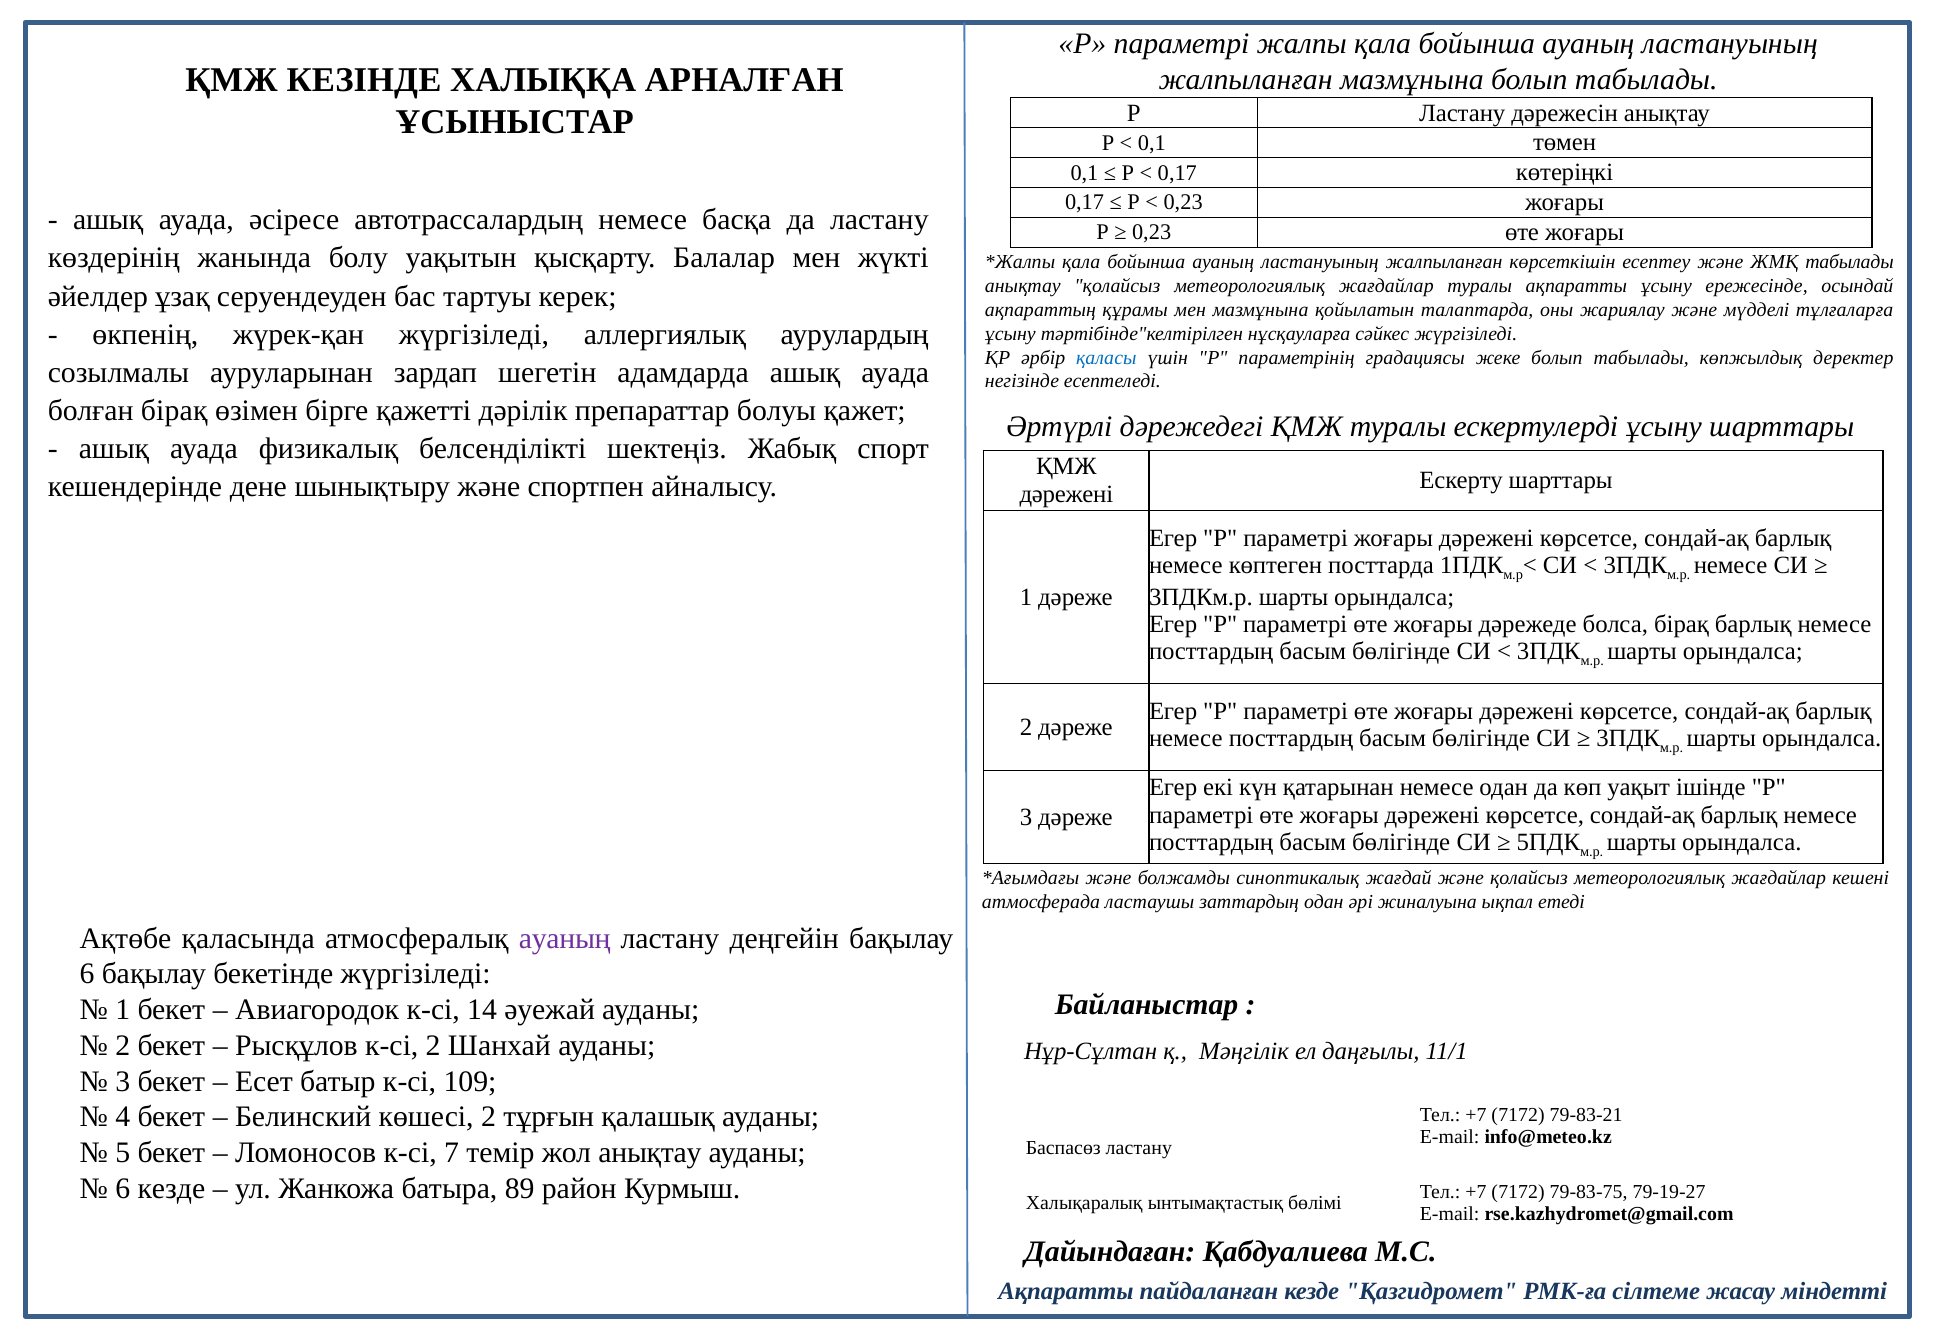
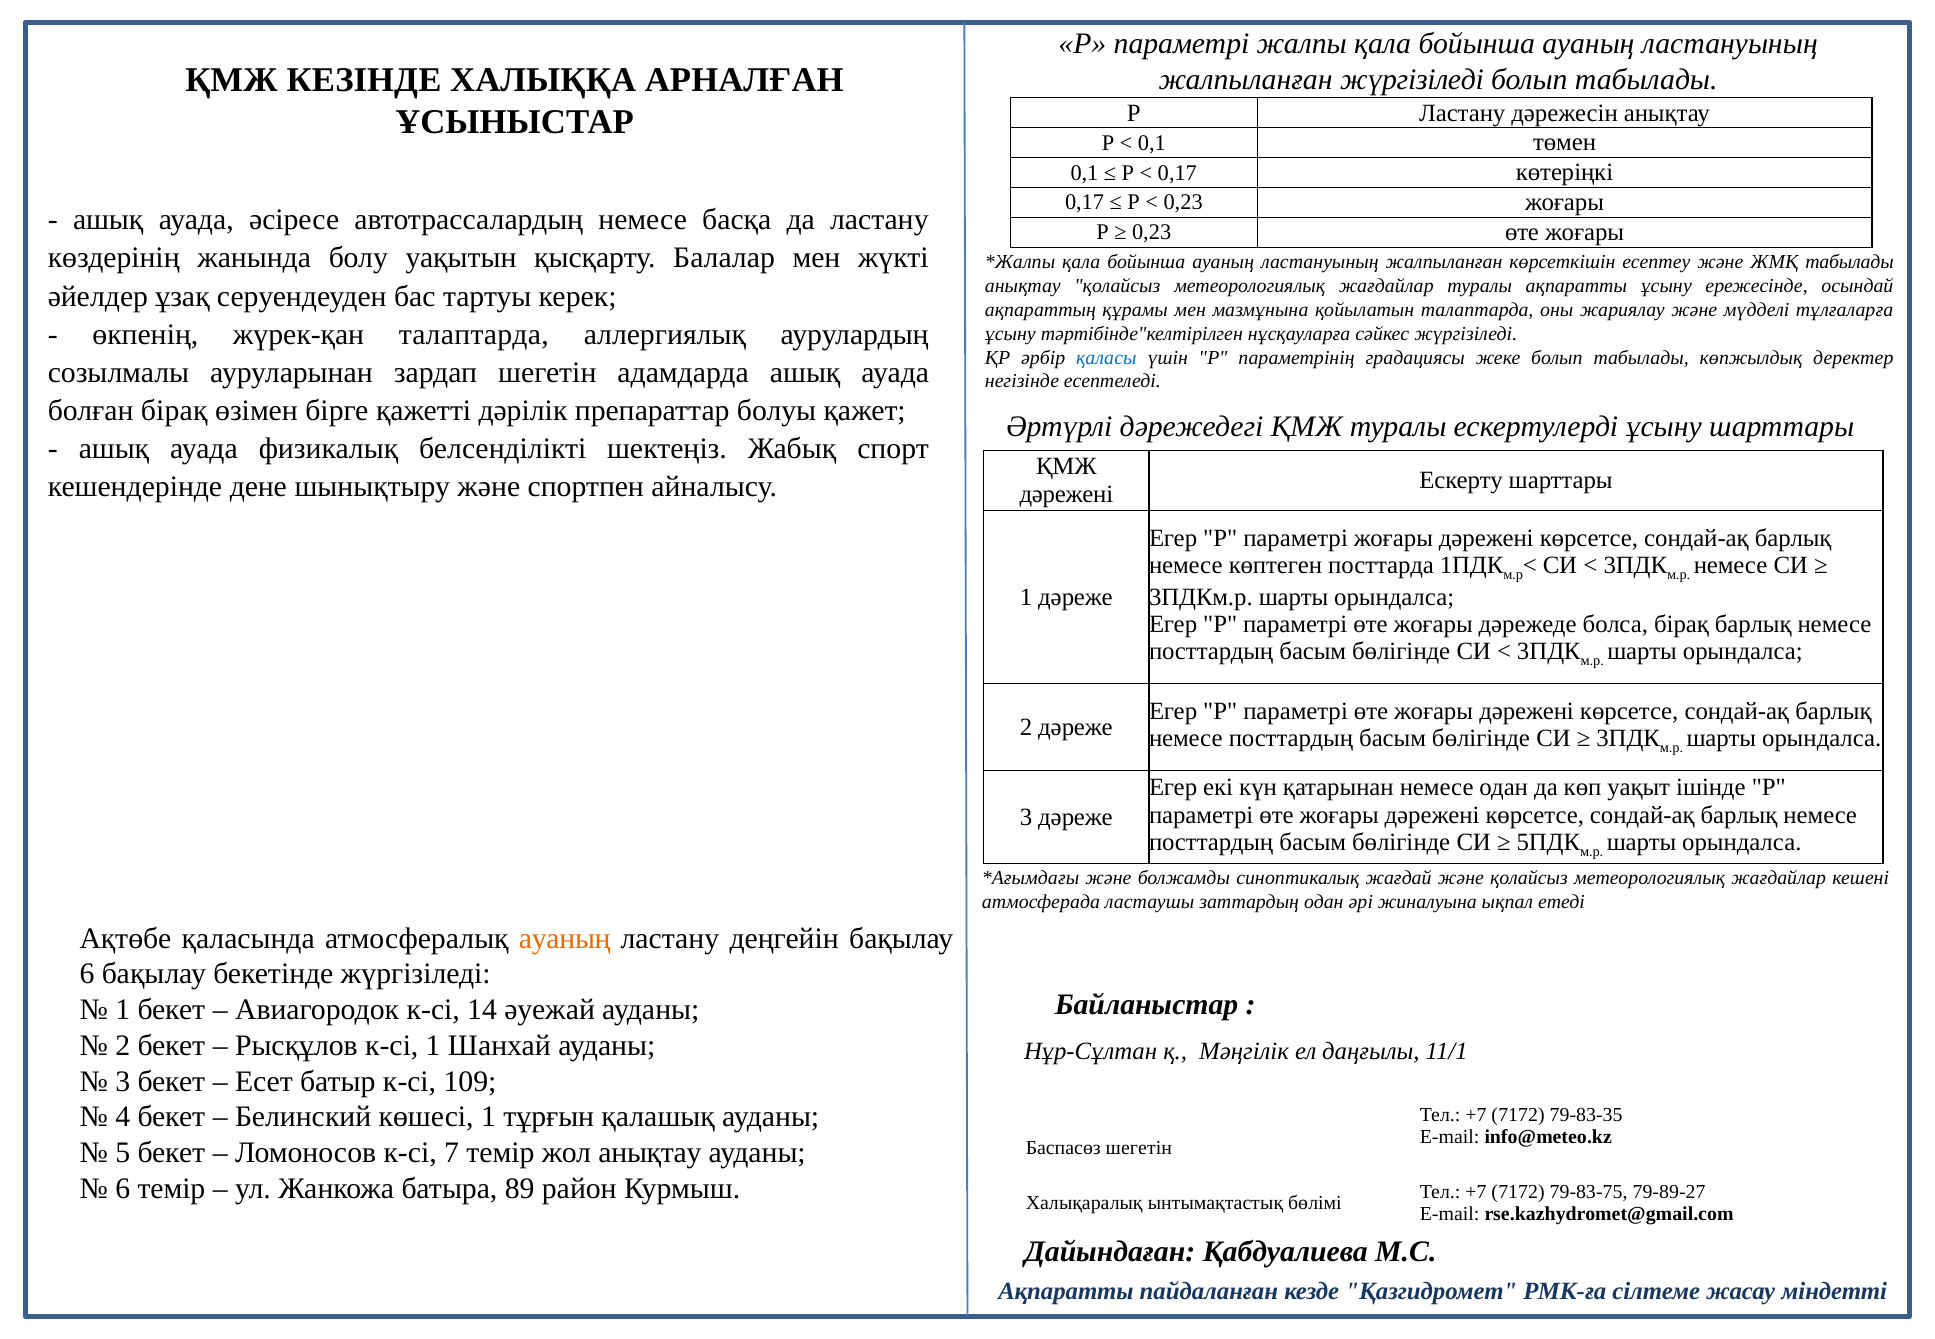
жалпыланған мазмұнына: мазмұнына -> жүргізіледі (1412, 80)
жүрек-қан жүргізіледі: жүргізіледі -> талаптарда (474, 335)
ауаның colour: purple -> orange (565, 939)
к-сі 2: 2 -> 1 (433, 1046)
көшесі 2: 2 -> 1 (488, 1117)
79-83-21: 79-83-21 -> 79-83-35 (1586, 1115)
Баспасөз ластану: ластану -> шегетін (1139, 1148)
6 кезде: кезде -> темір (171, 1189)
79-19-27: 79-19-27 -> 79-89-27 (1669, 1193)
